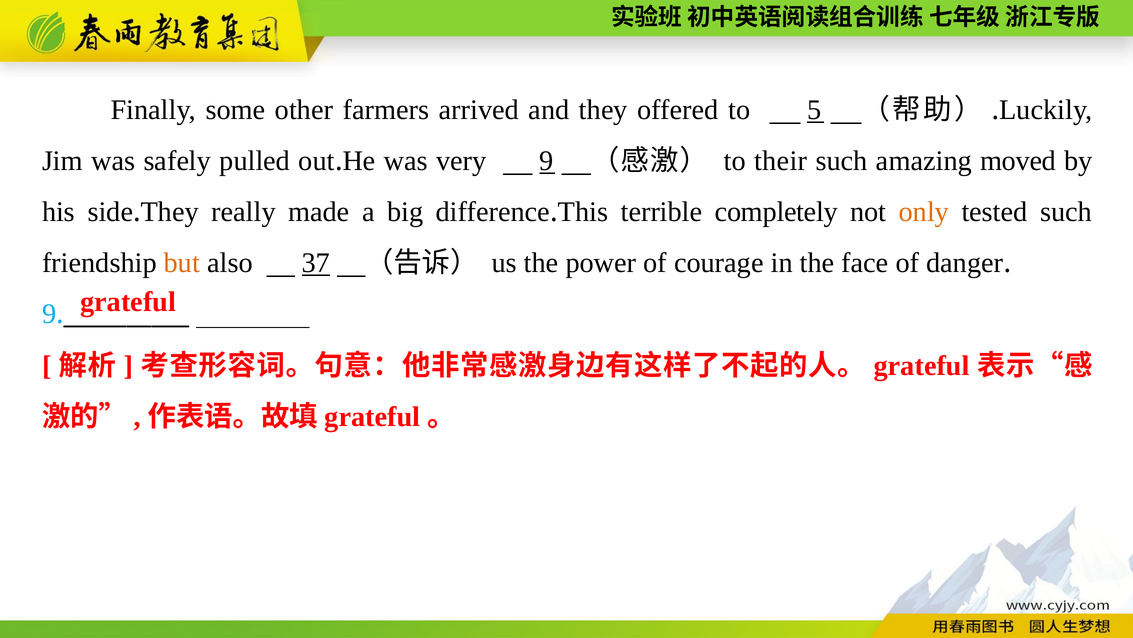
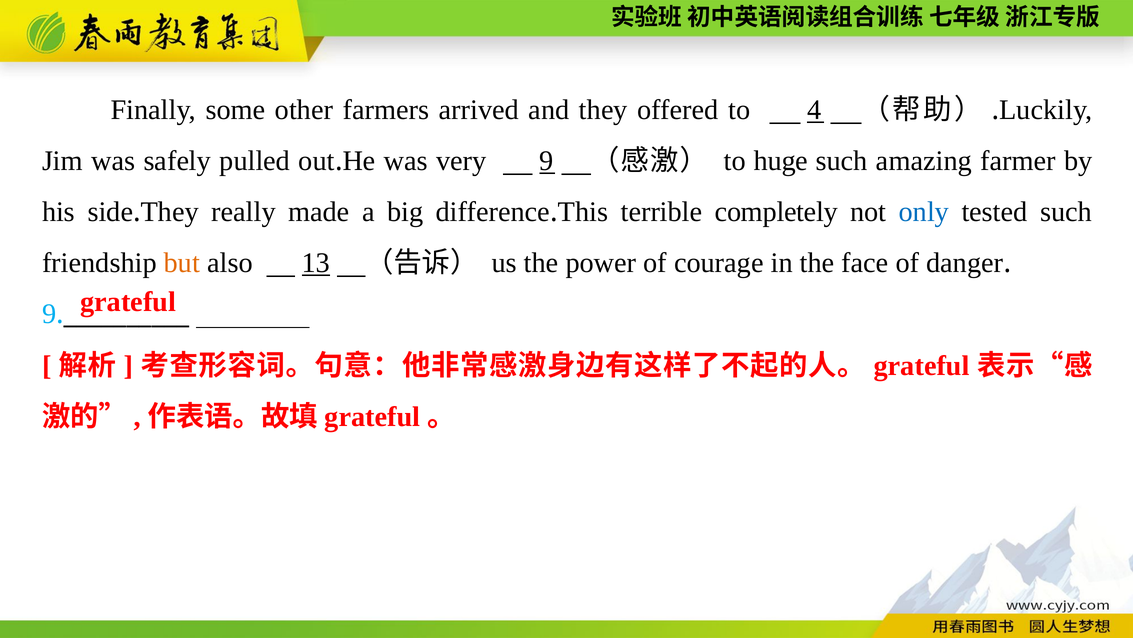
5: 5 -> 4 (814, 110)
their: their -> huge (781, 161)
moved: moved -> farmer (1018, 161)
only colour: orange -> blue (924, 212)
37: 37 -> 13 (316, 263)
